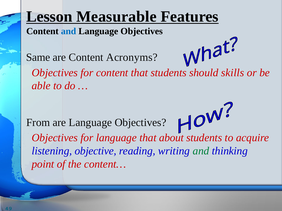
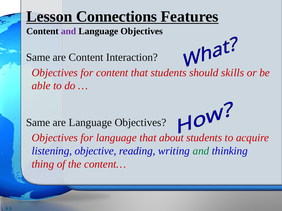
Measurable: Measurable -> Connections (117, 17)
and colour: blue -> purple (69, 31)
Acronyms: Acronyms -> Interaction (132, 57)
From: From -> Same (38, 123)
point: point -> thing (43, 164)
